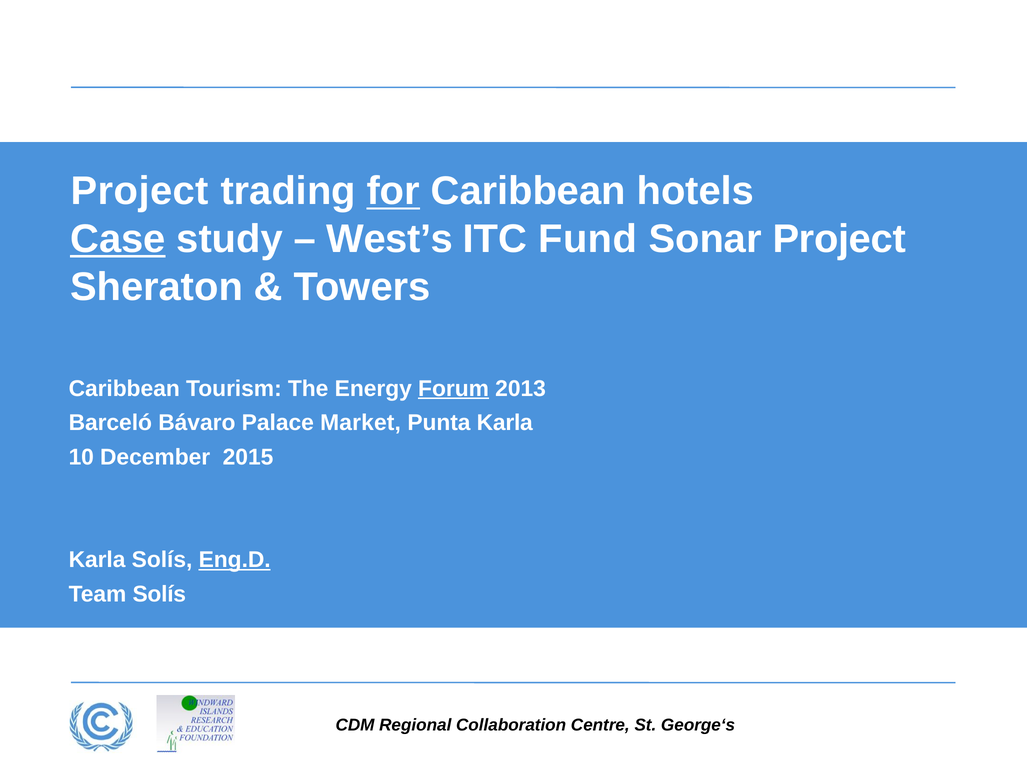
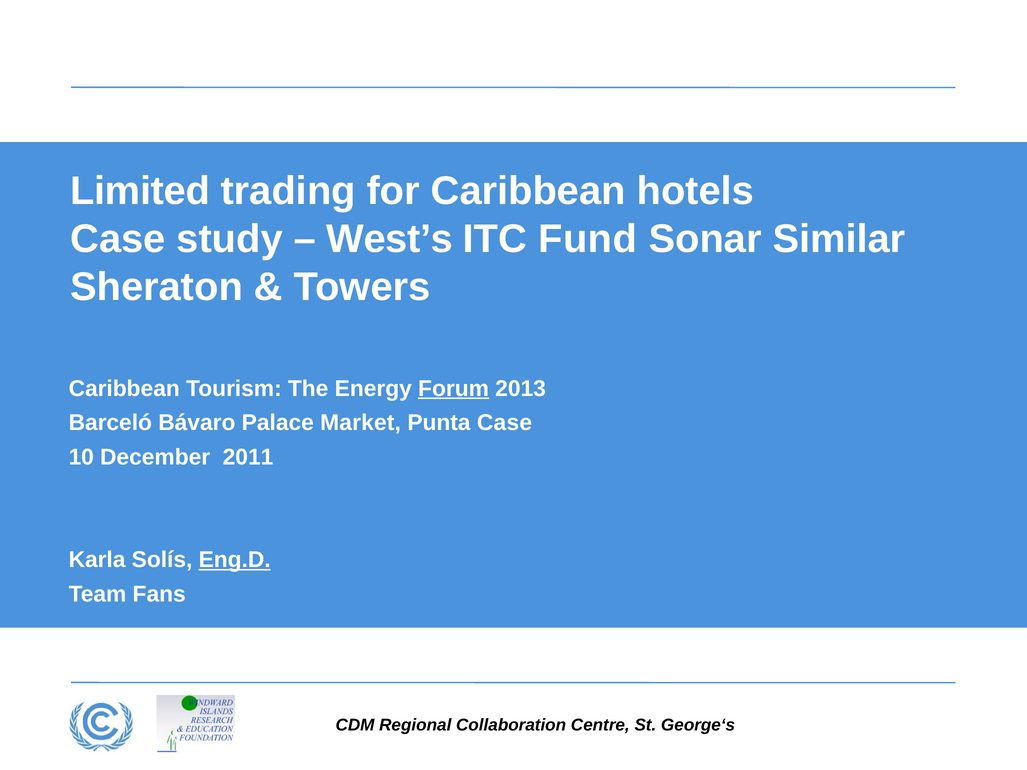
Project: Project -> Limited (140, 191)
for underline: present -> none (393, 191)
Case underline: present -> none (118, 239)
Sonar Project: Project -> Similar (839, 239)
Punta Karla: Karla -> Case (505, 423)
2015: 2015 -> 2011 (248, 457)
Team Solís: Solís -> Fans (159, 594)
